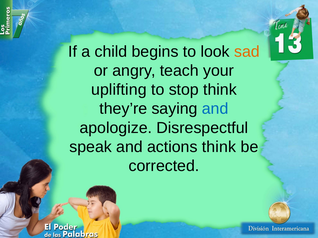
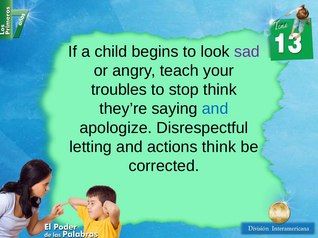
sad colour: orange -> purple (247, 52)
uplifting: uplifting -> troubles (119, 90)
speak: speak -> letting (91, 147)
